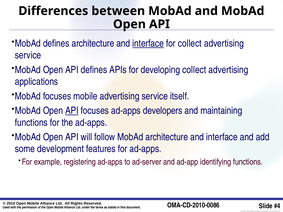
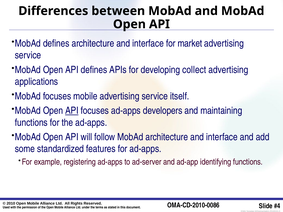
interface underline: present -> none (148, 43)
for collect: collect -> market (190, 43)
development: development -> standardized (61, 149)
